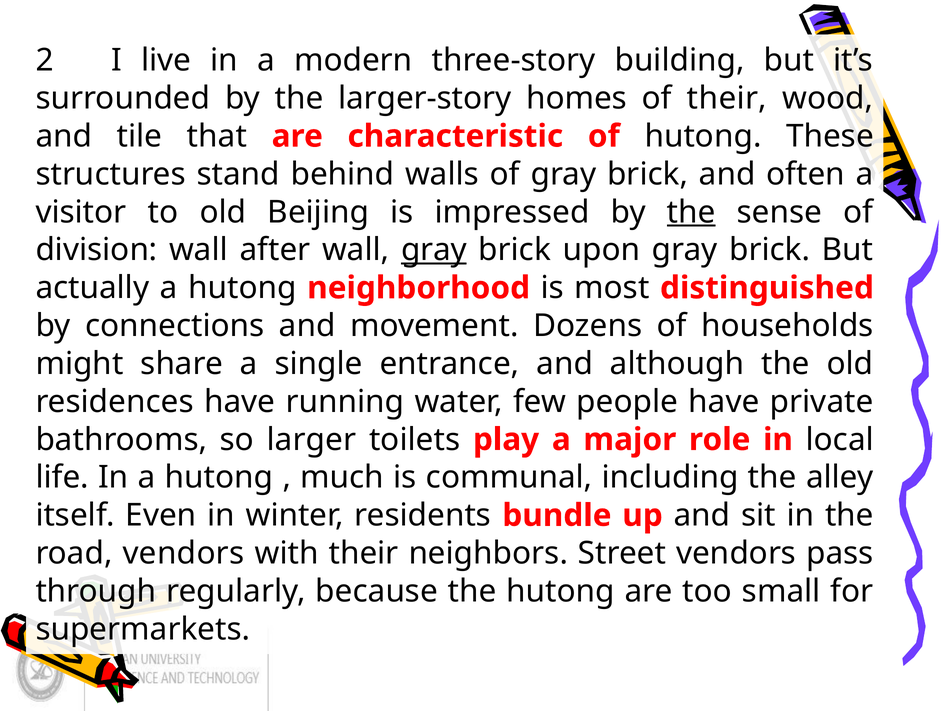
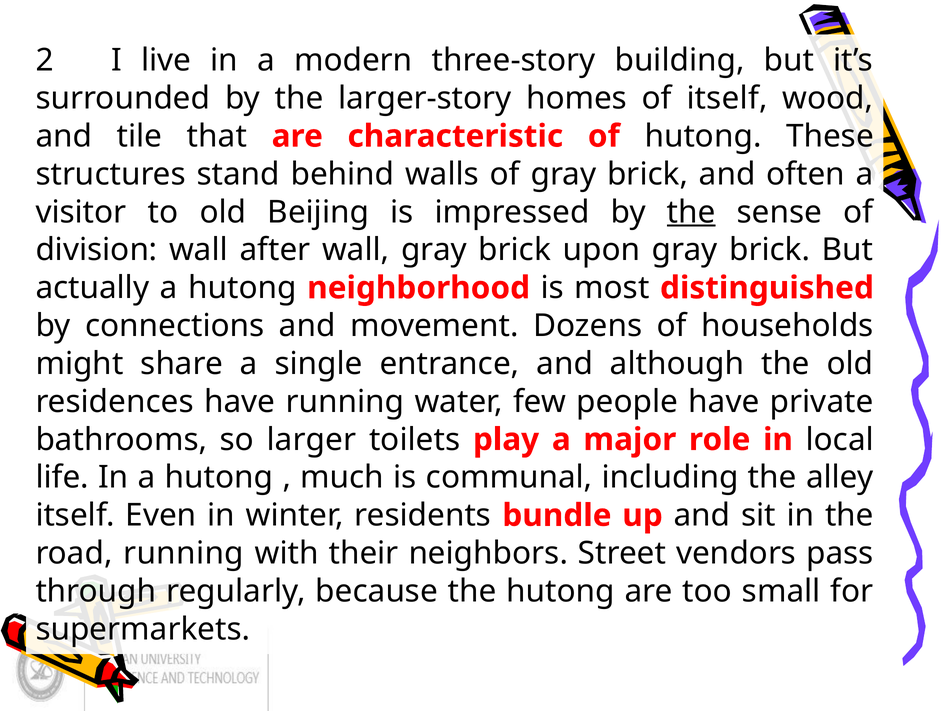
of their: their -> itself (727, 98)
gray underline: present -> none (434, 250)
road vendors: vendors -> running (184, 553)
